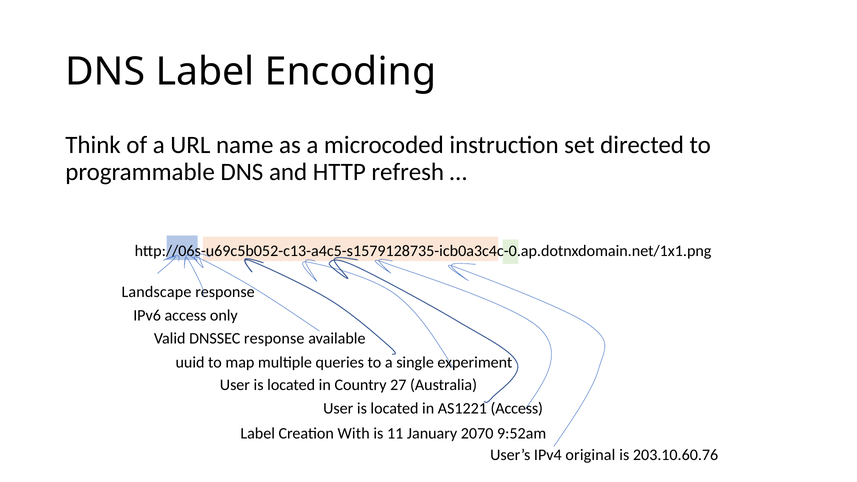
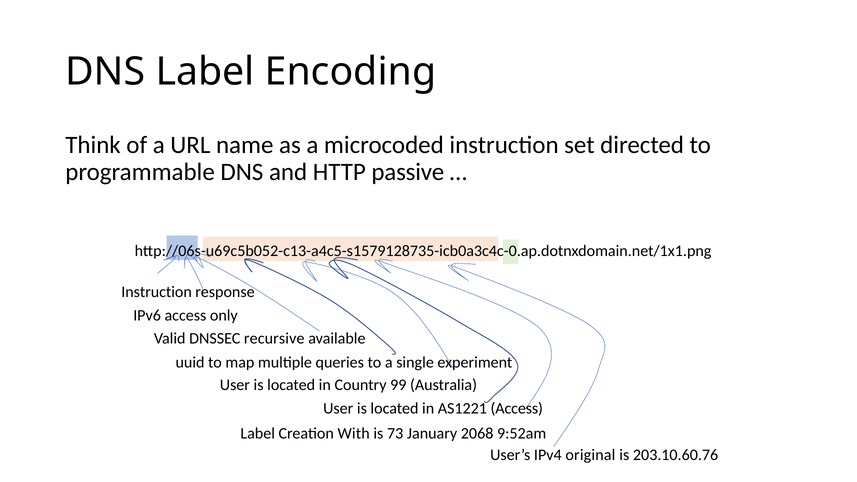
refresh: refresh -> passive (408, 172)
Landscape: Landscape -> Instruction (157, 292)
DNSSEC response: response -> recursive (274, 339)
27: 27 -> 99 (398, 385)
11: 11 -> 73 (395, 434)
2070: 2070 -> 2068 (477, 434)
